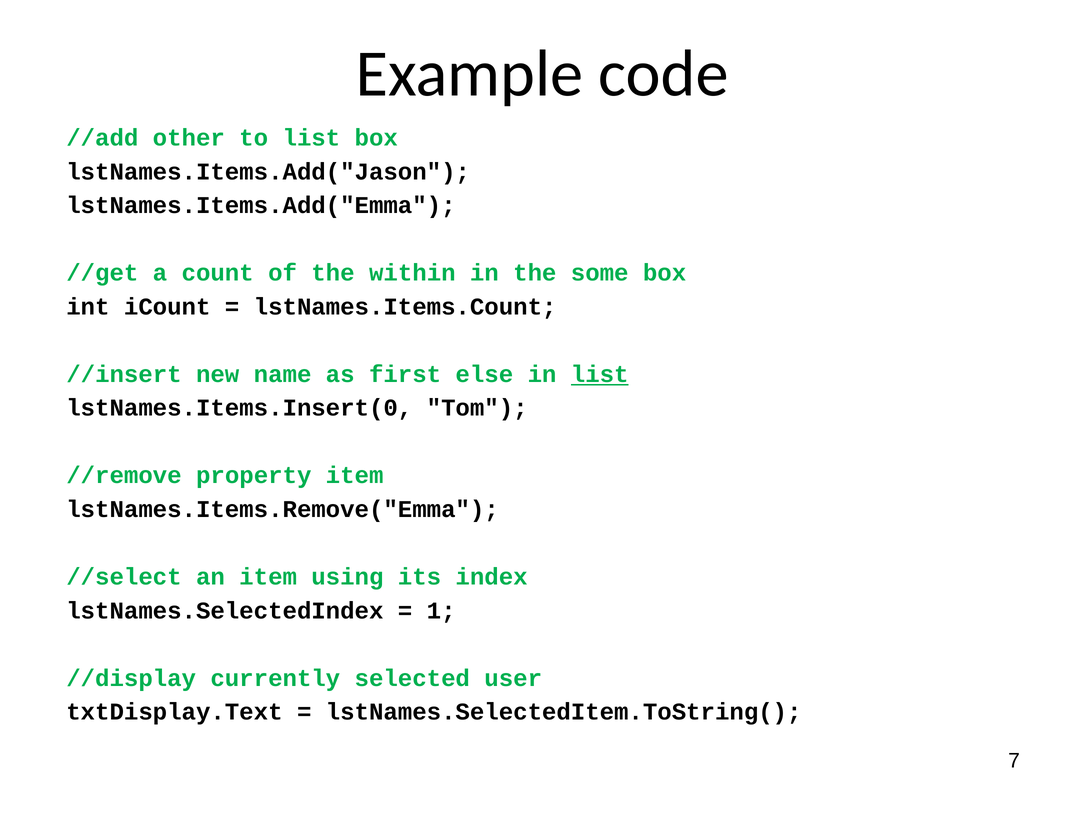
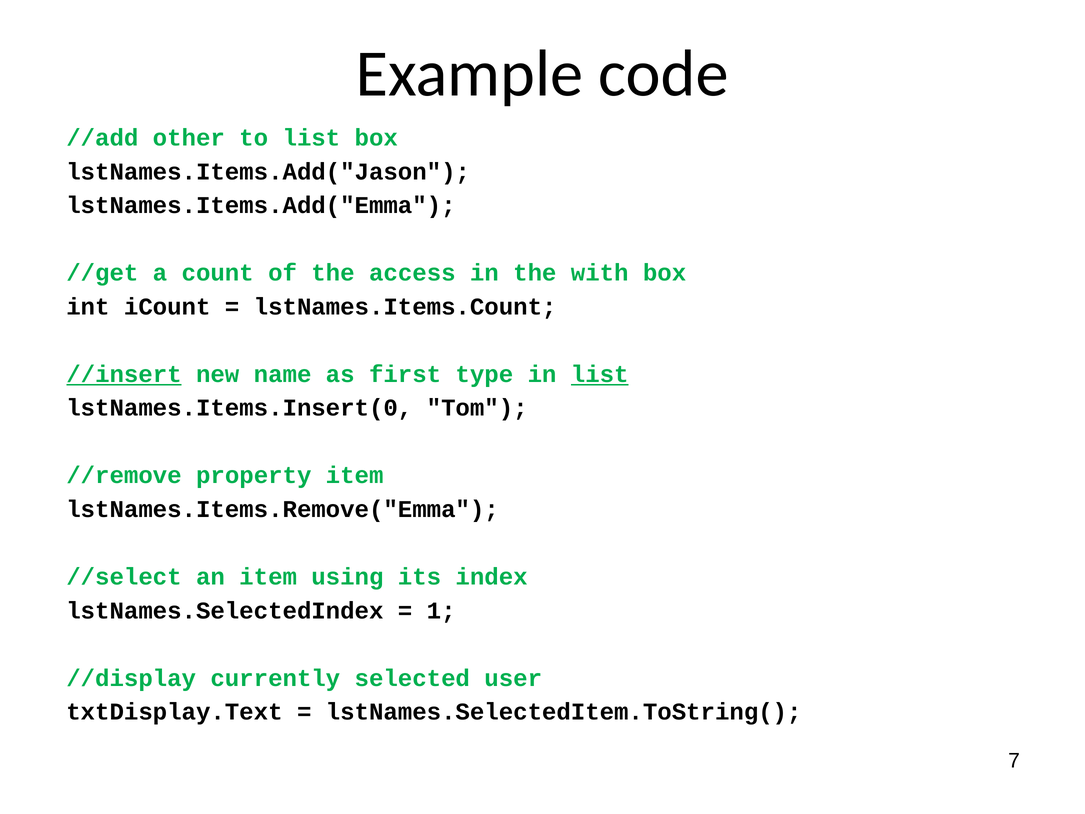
within: within -> access (412, 273)
some: some -> with (600, 273)
//insert underline: none -> present (124, 374)
else: else -> type (484, 374)
